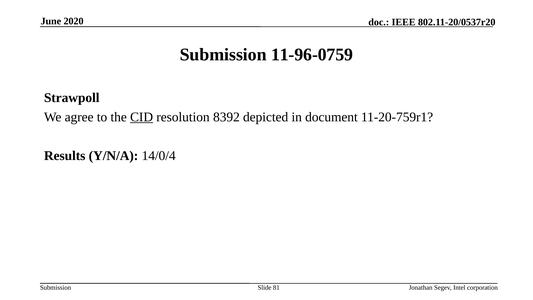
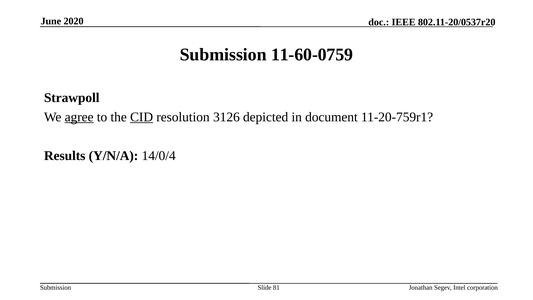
11-96-0759: 11-96-0759 -> 11-60-0759 (312, 54)
agree underline: none -> present (79, 117)
8392: 8392 -> 3126 (226, 117)
